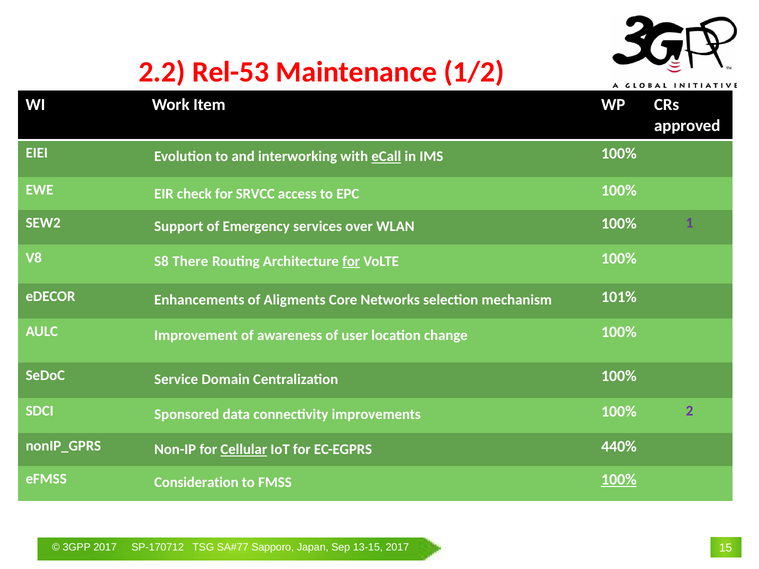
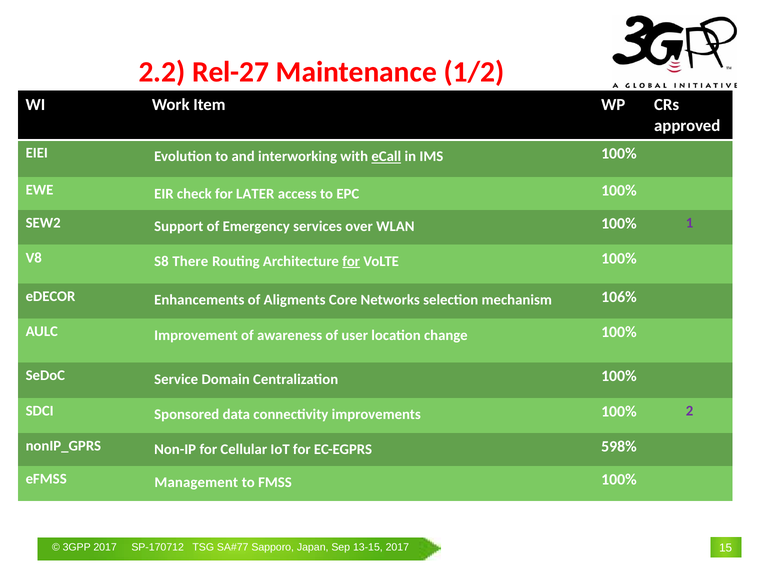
Rel-53: Rel-53 -> Rel-27 (231, 72)
SRVCC: SRVCC -> LATER (255, 194)
101%: 101% -> 106% (619, 297)
Cellular underline: present -> none (244, 450)
440%: 440% -> 598% (619, 447)
Consideration: Consideration -> Management (196, 483)
100% underline: present -> none (619, 480)
